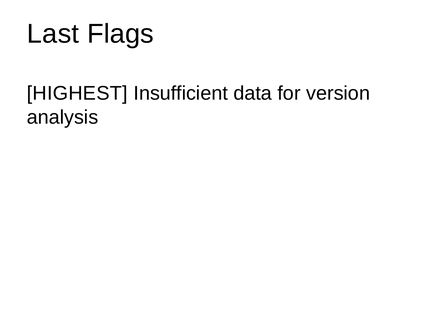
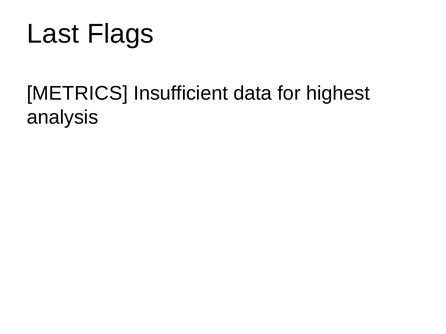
HIGHEST: HIGHEST -> METRICS (77, 94)
version: version -> highest (338, 94)
